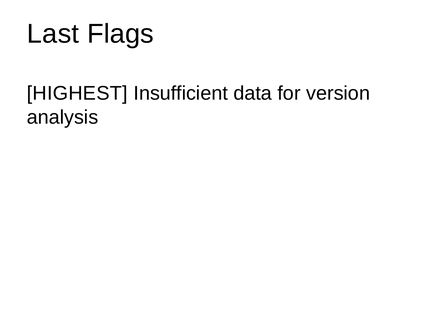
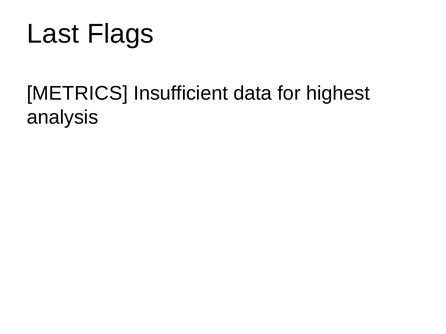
HIGHEST: HIGHEST -> METRICS (77, 94)
version: version -> highest (338, 94)
